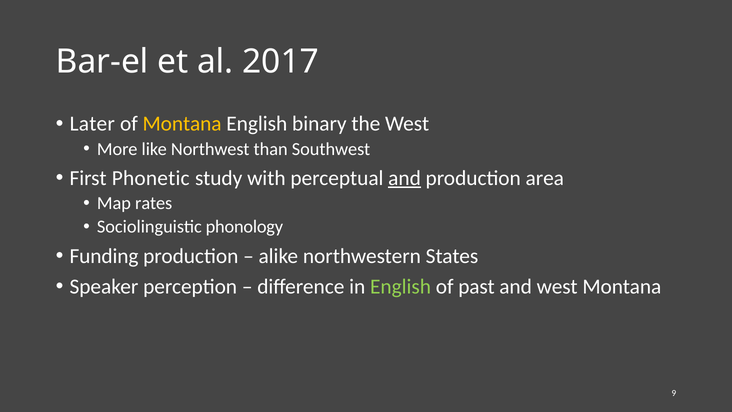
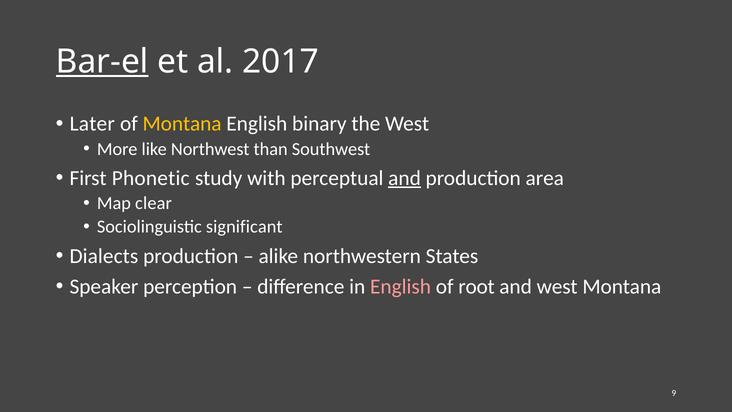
Bar-el underline: none -> present (102, 61)
rates: rates -> clear (154, 203)
phonology: phonology -> significant (244, 227)
Funding: Funding -> Dialects (104, 256)
English colour: light green -> pink (401, 287)
past: past -> root (477, 287)
